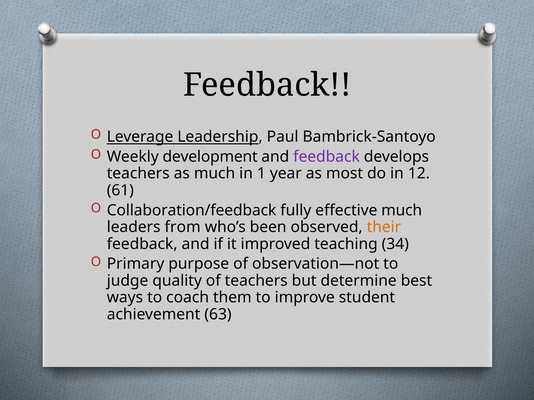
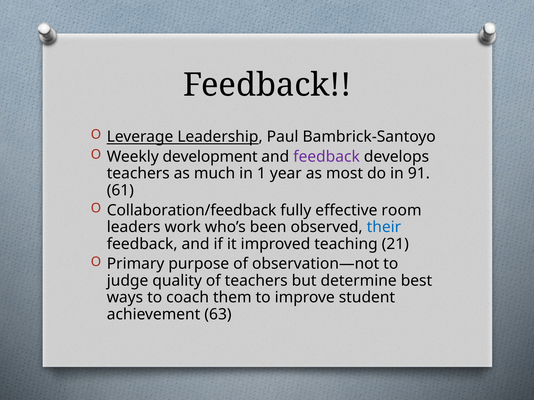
12: 12 -> 91 (419, 174)
effective much: much -> room (402, 211)
from: from -> work (183, 227)
their colour: orange -> blue (384, 227)
34: 34 -> 21 (395, 244)
